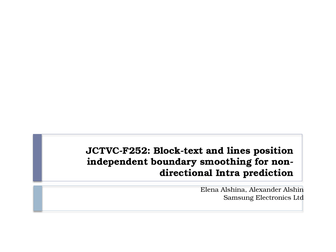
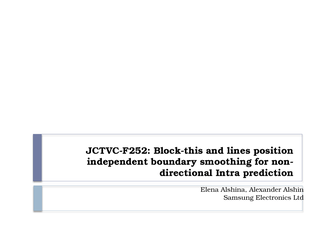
Block-text: Block-text -> Block-this (178, 151)
